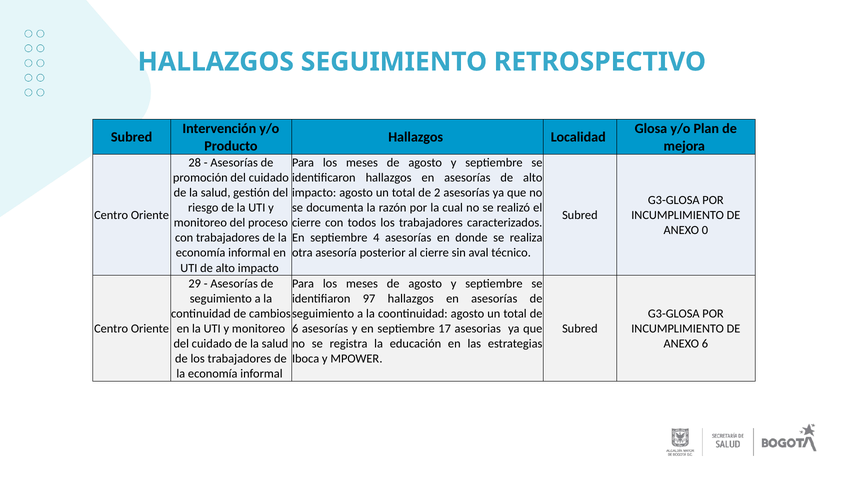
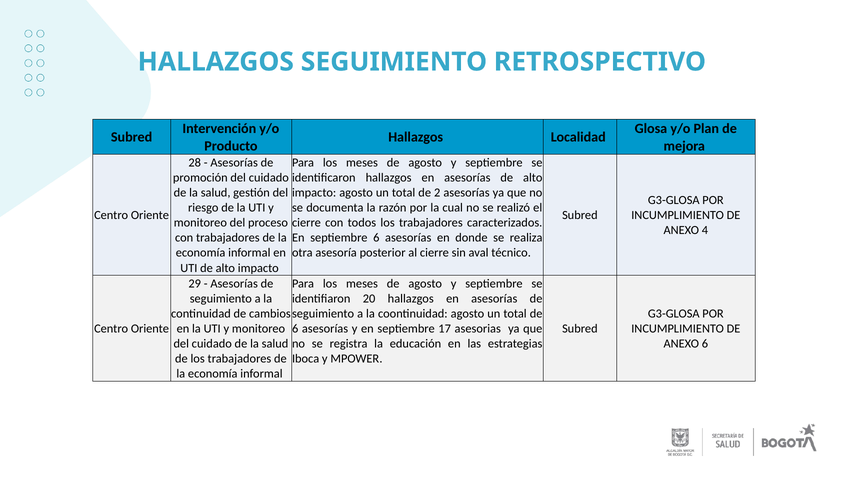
0: 0 -> 4 (705, 230)
septiembre 4: 4 -> 6 (376, 238)
97: 97 -> 20 (369, 299)
